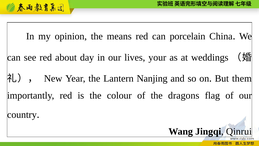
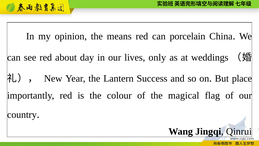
your: your -> only (157, 57)
Nanjing: Nanjing -> Success (152, 78)
them: them -> place (242, 78)
dragons: dragons -> magical (184, 95)
